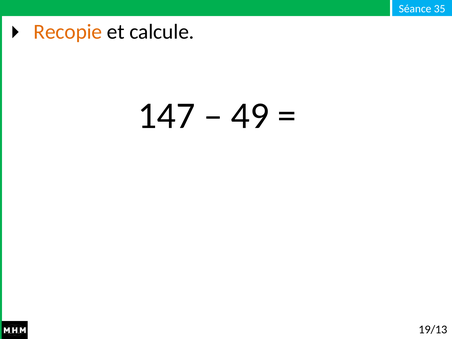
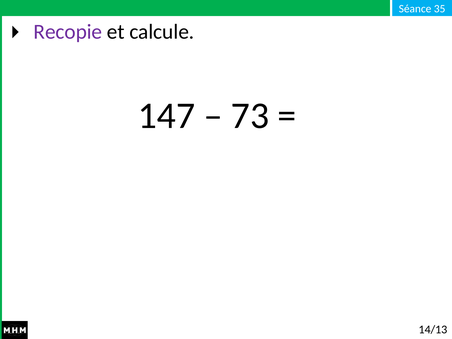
Recopie colour: orange -> purple (68, 32)
49: 49 -> 73 (250, 116)
19/13: 19/13 -> 14/13 (433, 329)
